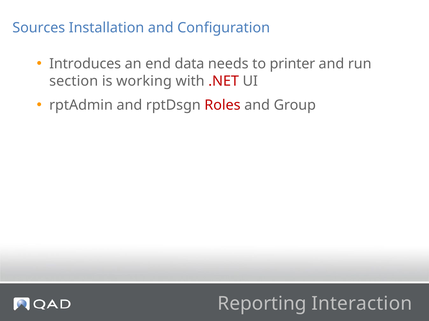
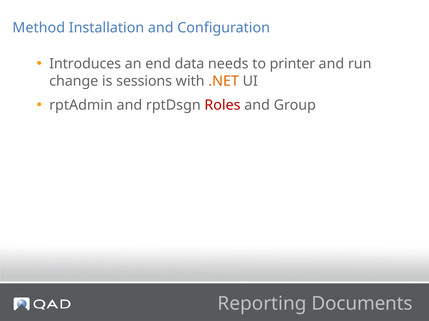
Sources: Sources -> Method (39, 28)
section: section -> change (74, 81)
working: working -> sessions (144, 81)
.NET colour: red -> orange (224, 81)
Interaction: Interaction -> Documents (362, 304)
